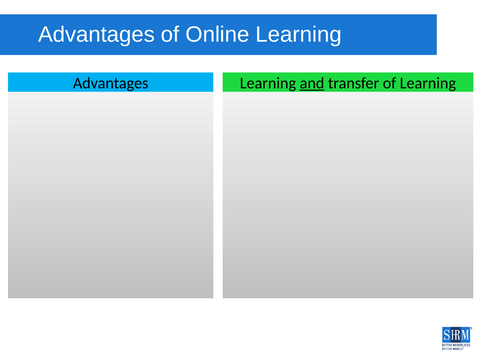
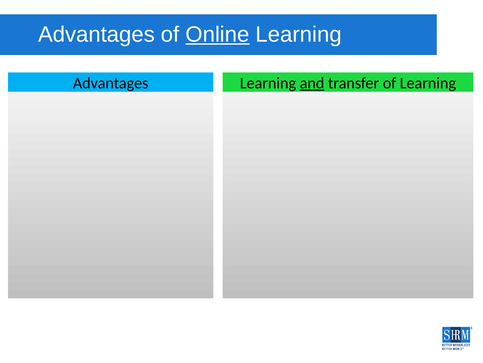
Online underline: none -> present (218, 34)
